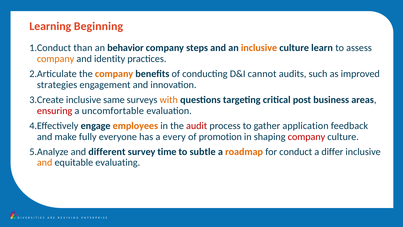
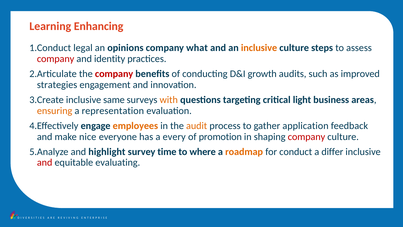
Beginning: Beginning -> Enhancing (99, 26)
than: than -> legal (83, 48)
behavior: behavior -> opinions (125, 48)
steps: steps -> what (197, 48)
learn: learn -> steps (322, 48)
company colour: orange -> red (56, 59)
company colour: orange -> red (114, 74)
cannot: cannot -> growth (262, 74)
post: post -> light (302, 100)
ensuring colour: red -> orange (55, 111)
uncomfortable: uncomfortable -> representation (113, 111)
audit colour: red -> orange (197, 126)
fully: fully -> nice (88, 136)
different: different -> highlight (107, 152)
subtle: subtle -> where (203, 152)
and colour: orange -> red (45, 162)
